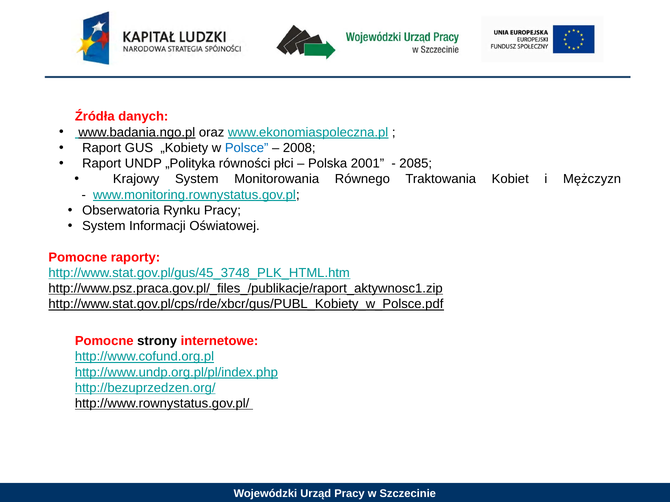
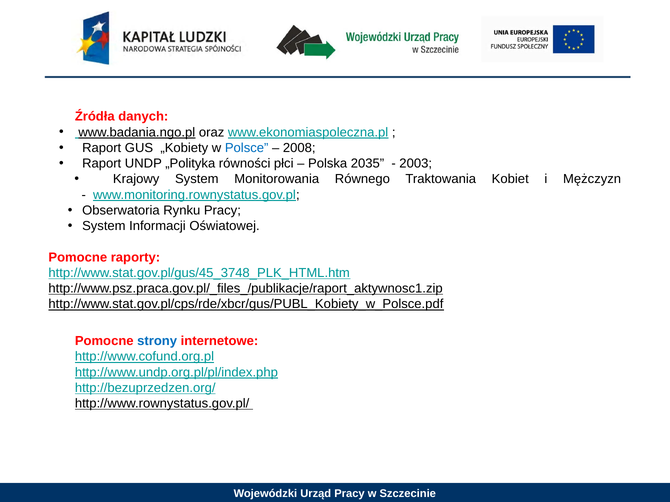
2001: 2001 -> 2035 (368, 164)
2085: 2085 -> 2003 (416, 164)
strony colour: black -> blue (157, 341)
